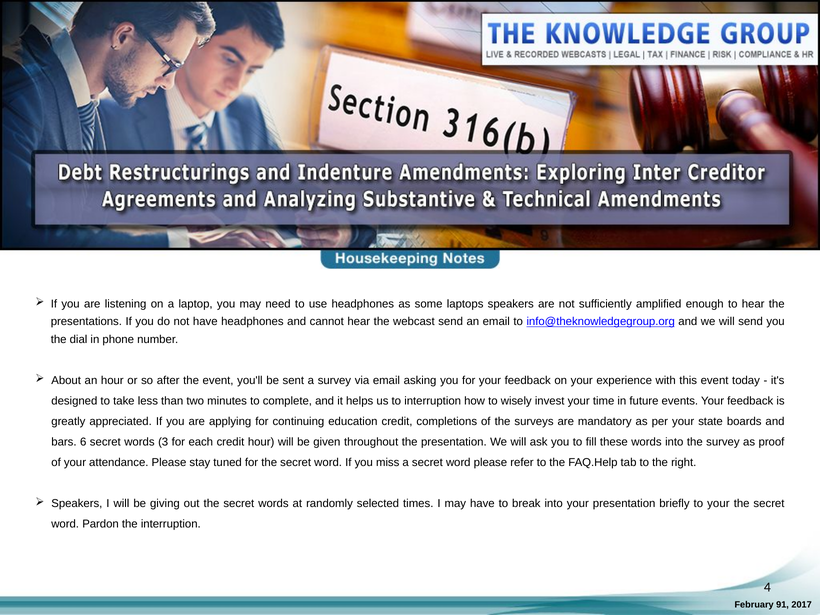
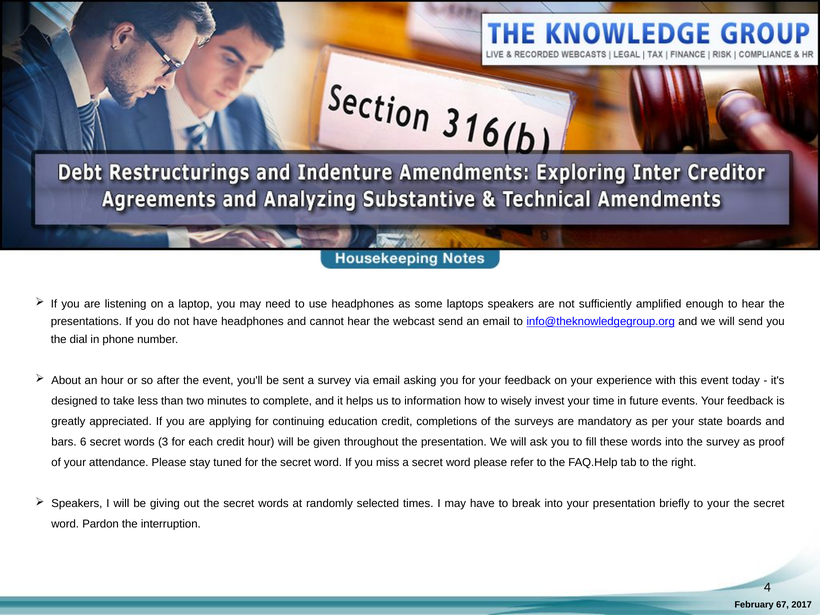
to interruption: interruption -> information (433, 401)
91: 91 -> 67 (783, 605)
